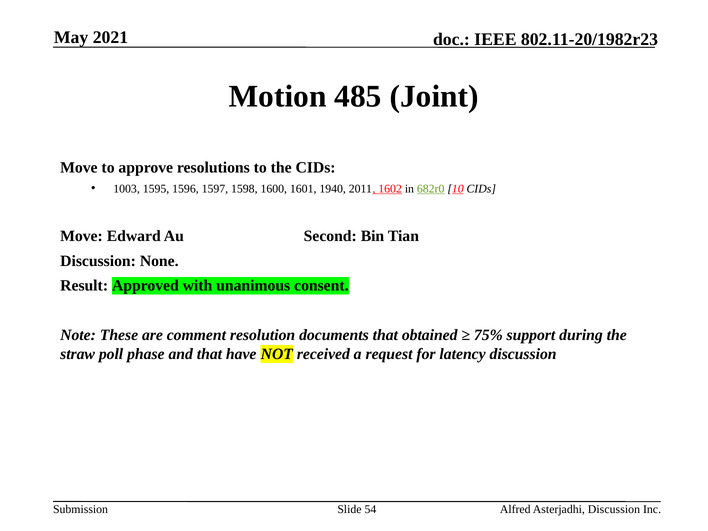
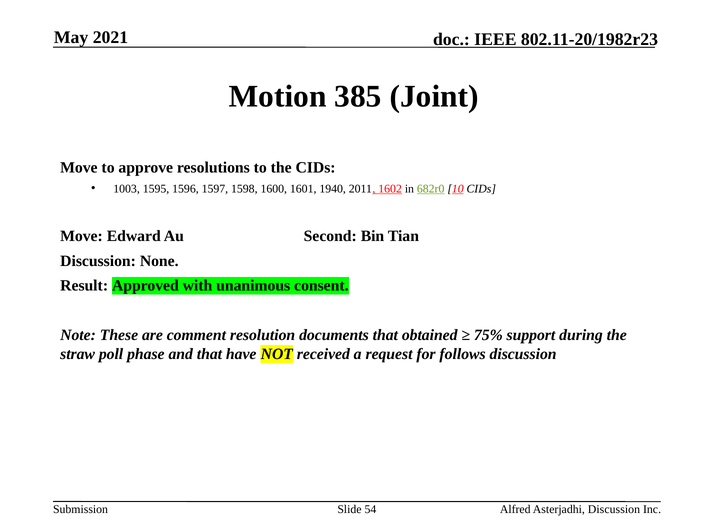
485: 485 -> 385 (358, 97)
latency: latency -> follows (463, 354)
